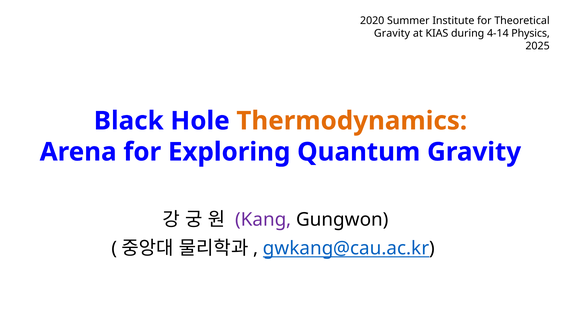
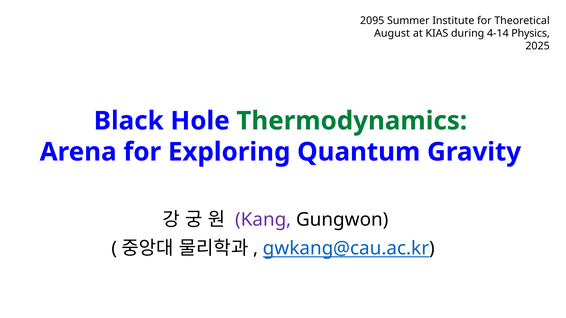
2020: 2020 -> 2095 (372, 21)
Gravity: Gravity -> August (392, 33)
Thermodynamics colour: orange -> green (352, 121)
